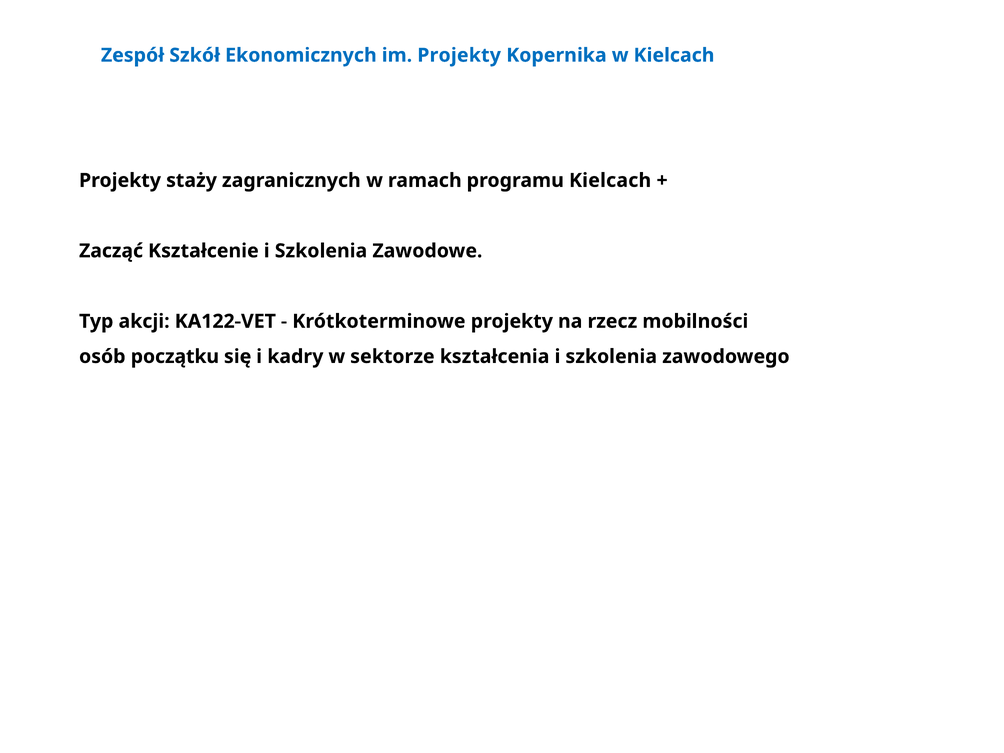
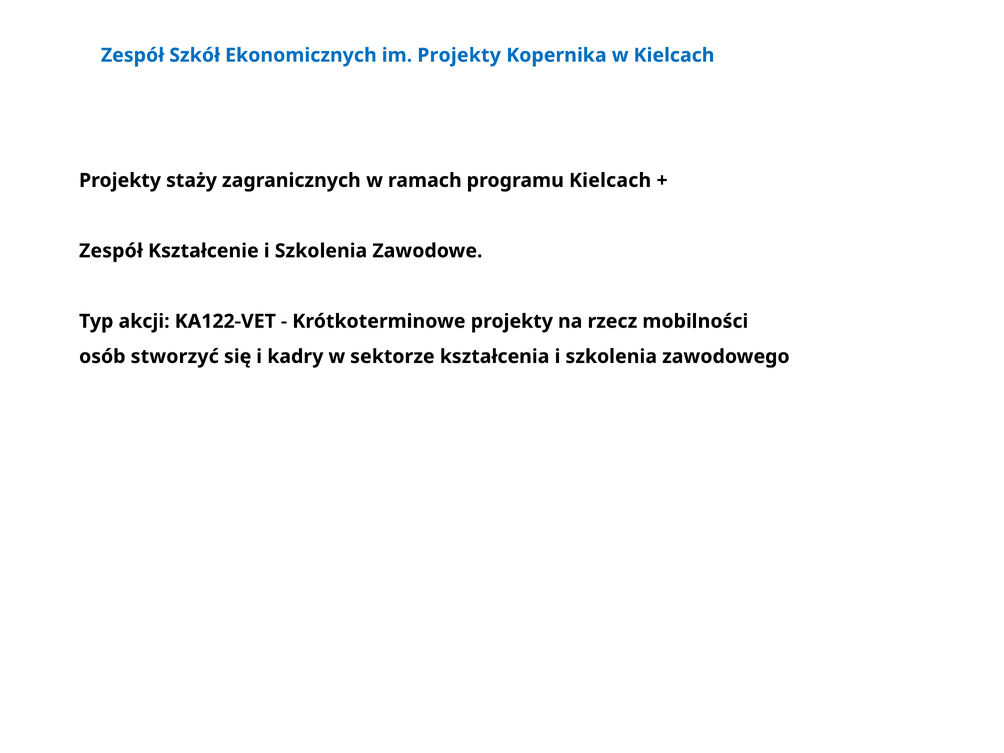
Zacząć: Zacząć -> Zespół (111, 251)
początku: początku -> stworzyć (175, 357)
